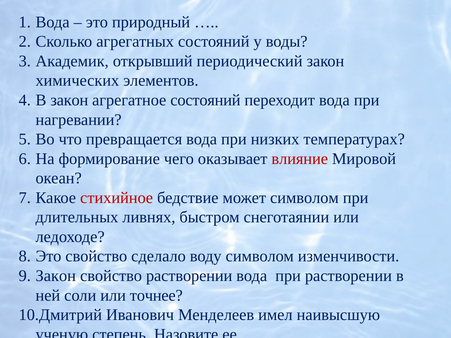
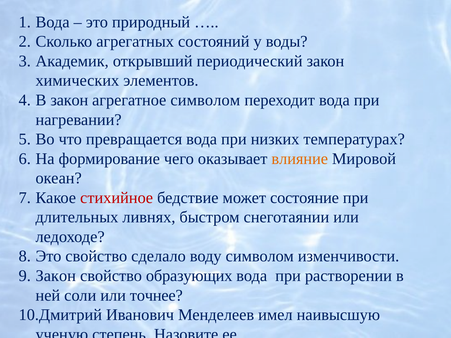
агрегатное состояний: состояний -> символом (205, 100)
влияние colour: red -> orange (300, 159)
может символом: символом -> состояние (305, 198)
свойство растворении: растворении -> образующих (189, 276)
